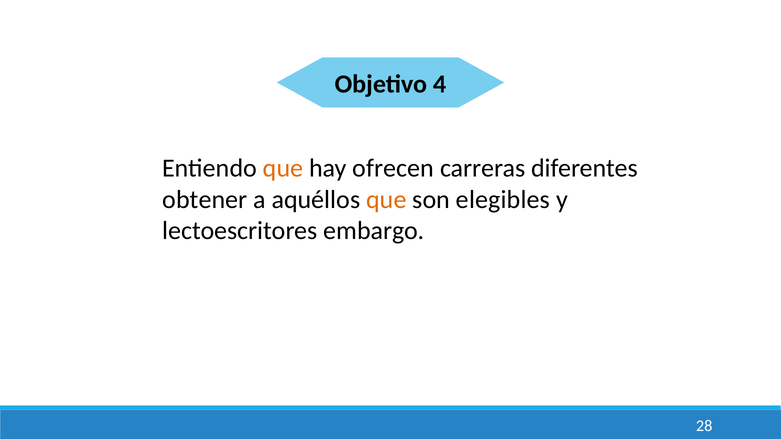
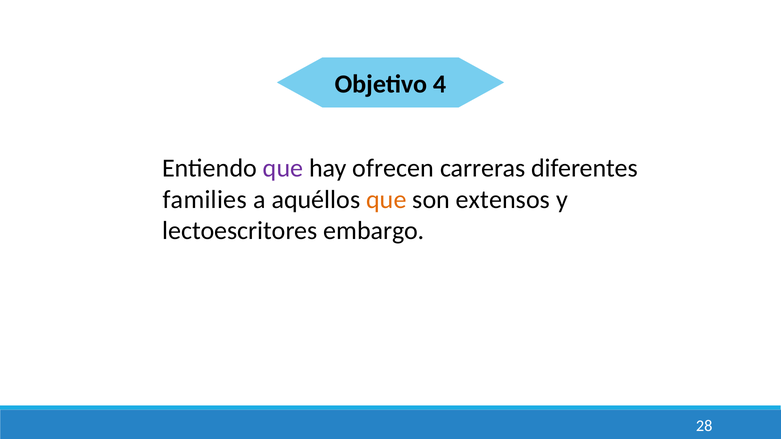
que colour: orange -> purple (283, 168)
obtener: obtener -> families (205, 200)
elegibles: elegibles -> extensos (503, 200)
